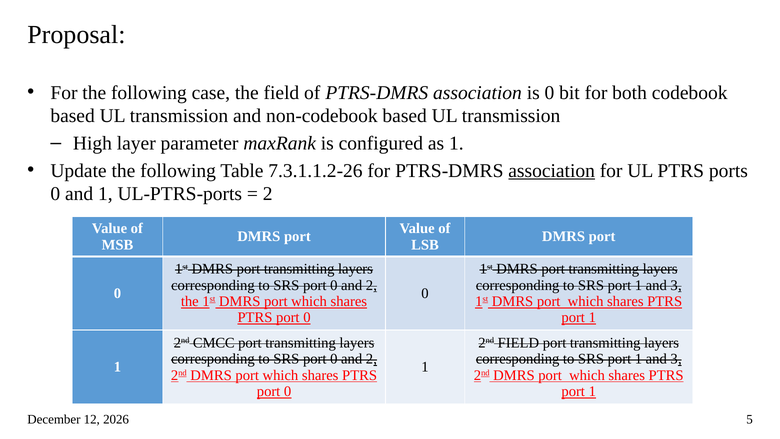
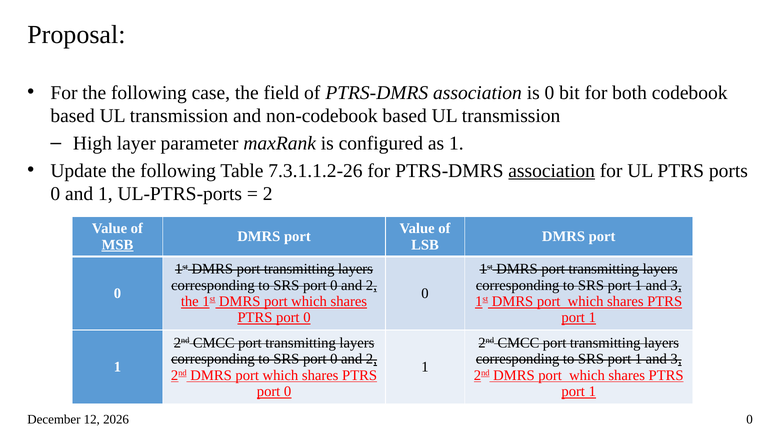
MSB underline: none -> present (117, 245)
FIELD: FIELD -> CMCC (518, 343)
5: 5 -> 0 (750, 419)
